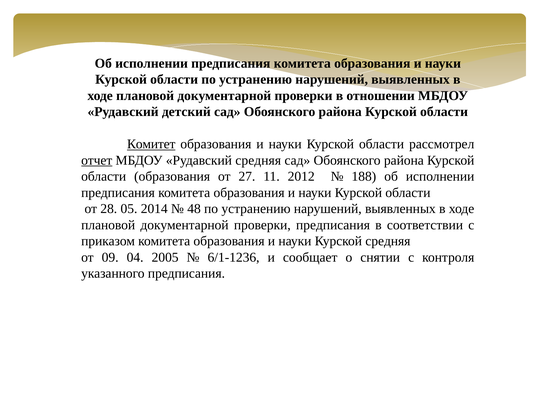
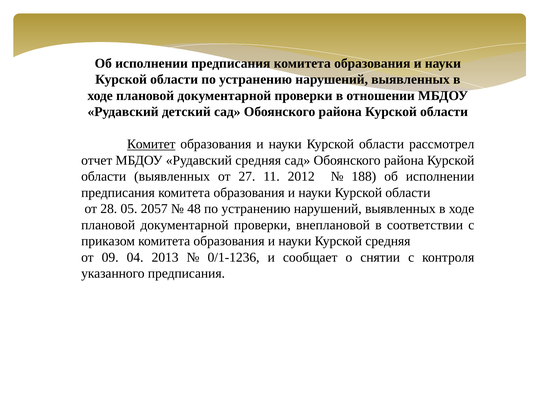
отчет underline: present -> none (97, 160)
области образования: образования -> выявленных (172, 177)
2014: 2014 -> 2057 (154, 209)
проверки предписания: предписания -> внеплановой (333, 225)
2005: 2005 -> 2013 (165, 257)
6/1-1236: 6/1-1236 -> 0/1-1236 (234, 257)
